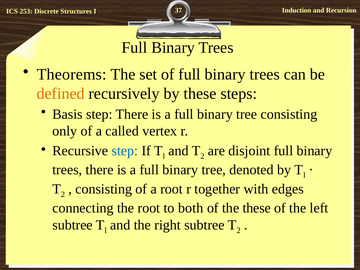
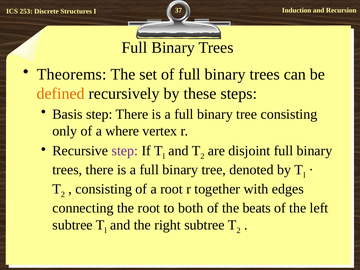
called: called -> where (122, 131)
step colour: blue -> purple (125, 151)
the these: these -> beats (257, 208)
